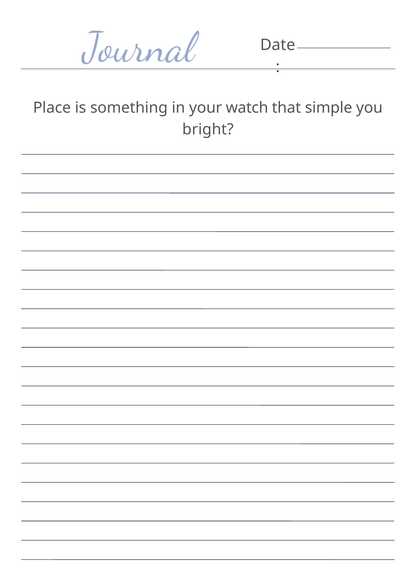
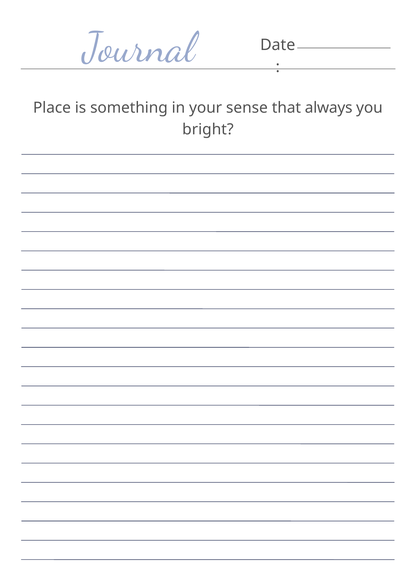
watch: watch -> sense (247, 108)
simple: simple -> always (329, 108)
